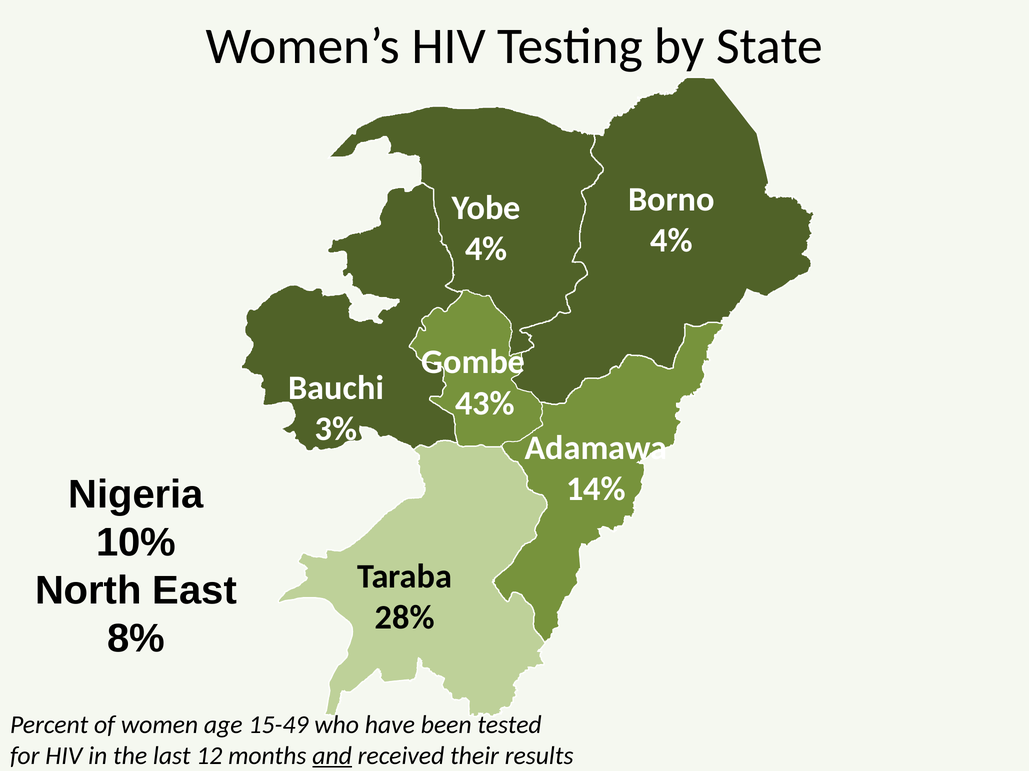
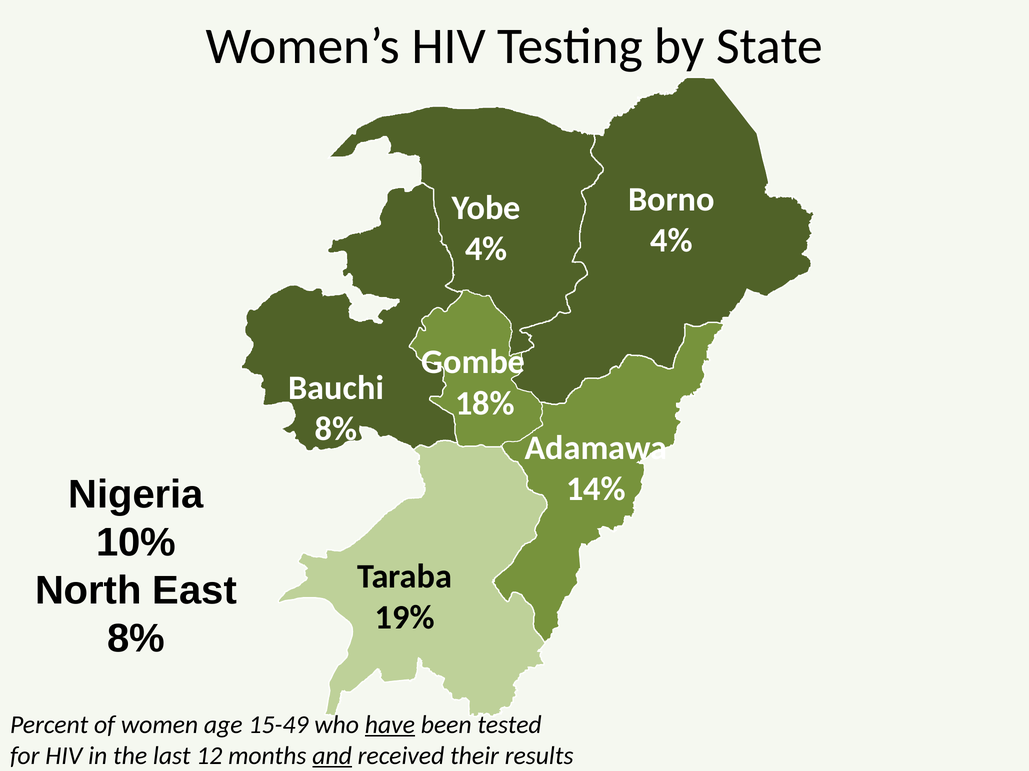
43%: 43% -> 18% (485, 404)
3%: 3% -> 8% (336, 429)
28%: 28% -> 19% (405, 618)
have underline: none -> present (390, 725)
